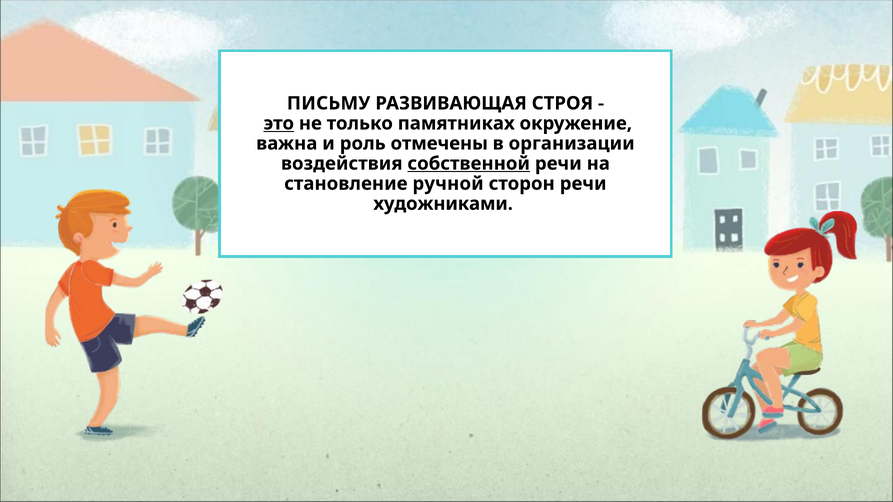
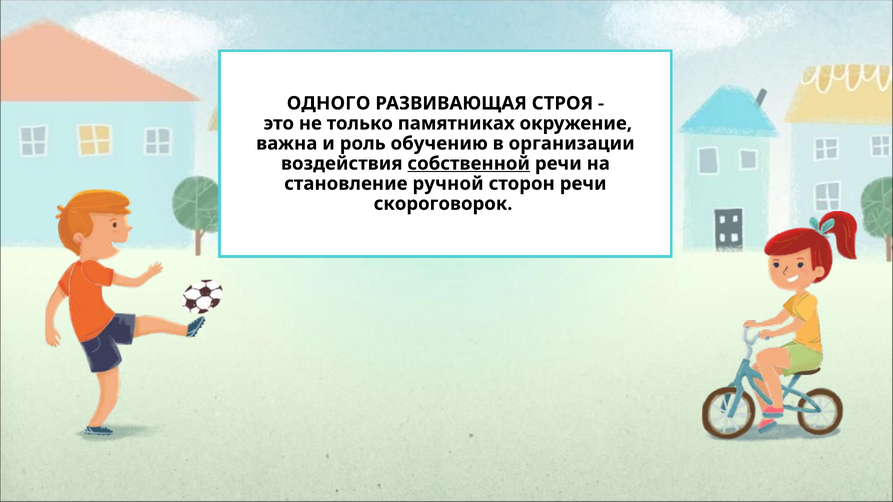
ПИСЬМУ: ПИСЬМУ -> ОДНОГО (329, 103)
это underline: present -> none (279, 123)
отмечены: отмечены -> обучению (439, 144)
художниками: художниками -> скороговорок (443, 204)
